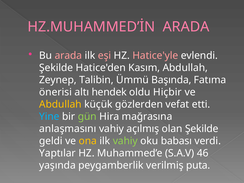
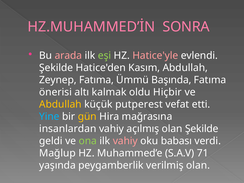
HZ.MUHAMMED’İN ARADA: ARADA -> SONRA (186, 27)
eşi colour: pink -> light green (105, 56)
Zeynep Talibin: Talibin -> Fatıma (96, 80)
hendek: hendek -> kalmak (109, 92)
gözlerden: gözlerden -> putperest (139, 104)
gün colour: light green -> yellow (87, 117)
anlaşmasını: anlaşmasını -> insanlardan (68, 129)
ona colour: yellow -> light green (88, 141)
vahiy colour: light green -> pink (125, 141)
Yaptılar: Yaptılar -> Mağlup (57, 153)
46: 46 -> 71 (203, 153)
verilmiş puta: puta -> olan (198, 165)
